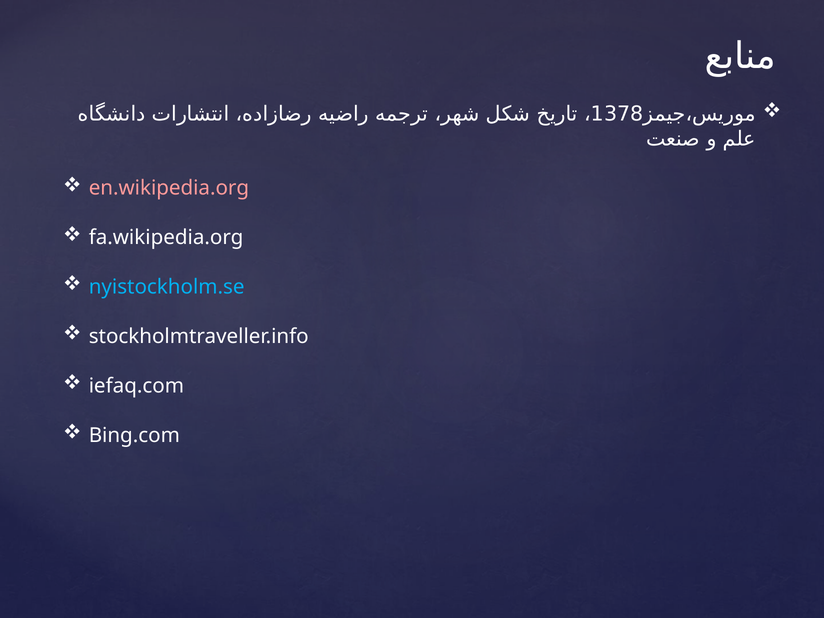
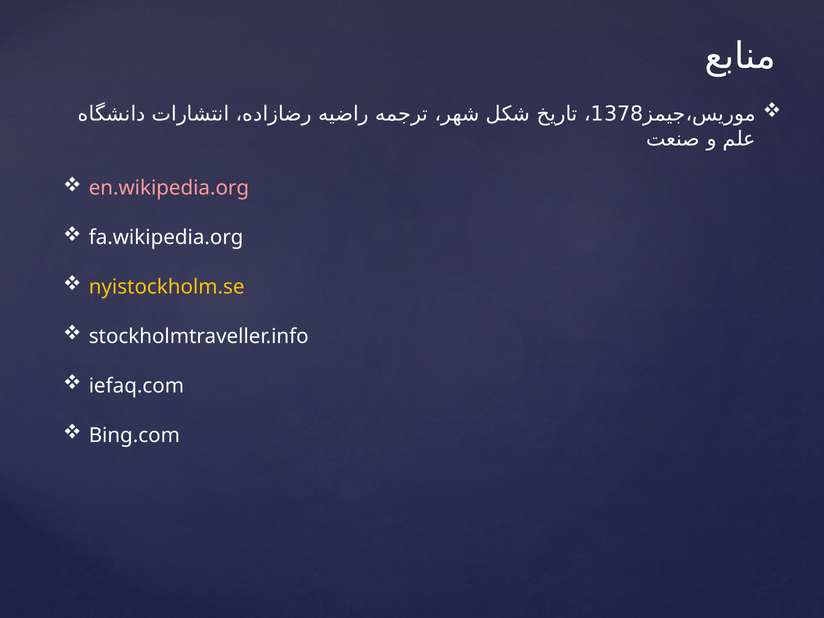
nyistockholm.se colour: light blue -> yellow (167, 287)
